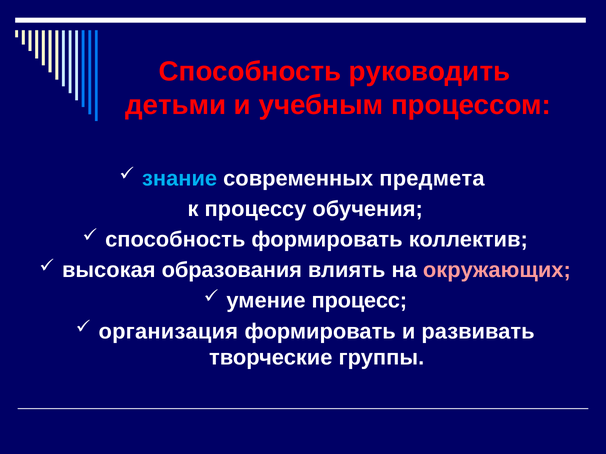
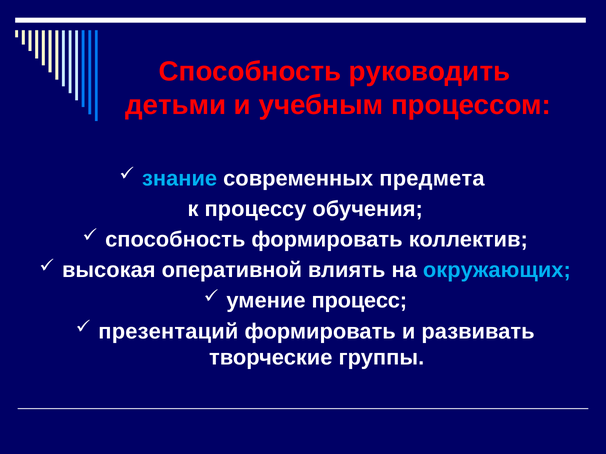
образования: образования -> оперативной (232, 270)
окружающих colour: pink -> light blue (497, 270)
организация: организация -> презентаций (168, 332)
